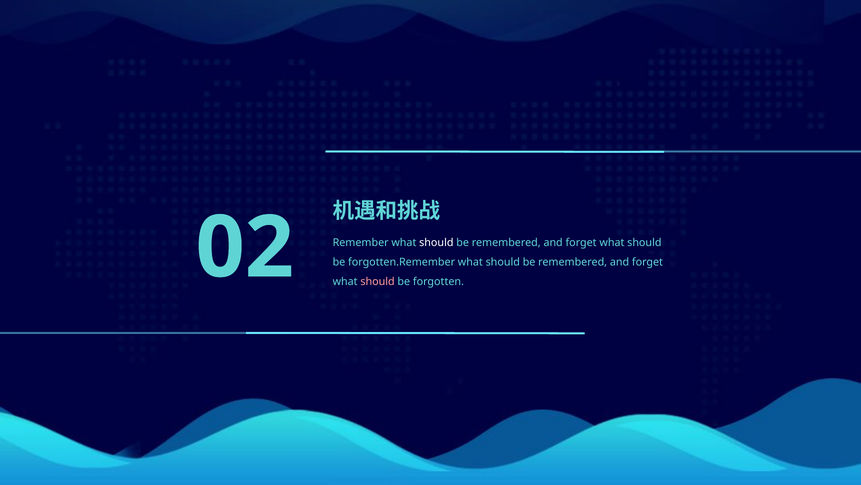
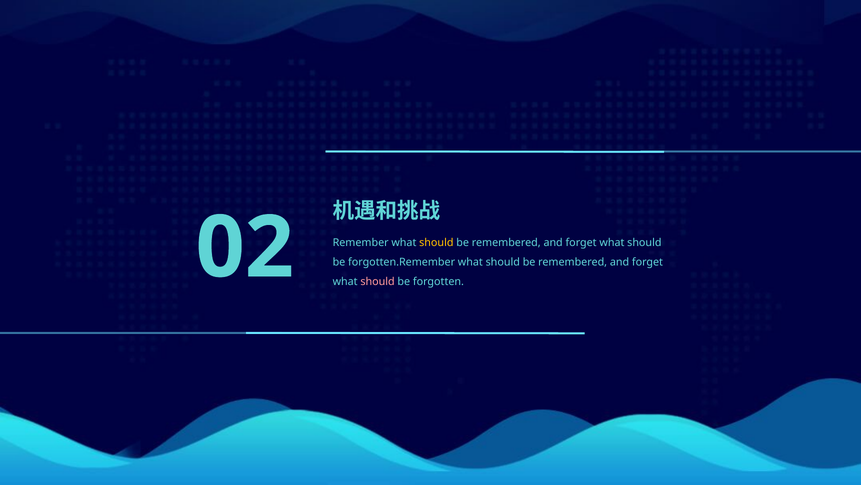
should colour: white -> yellow (436, 243)
